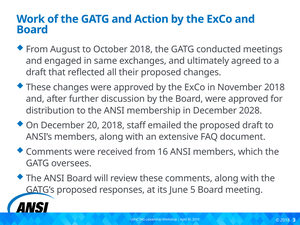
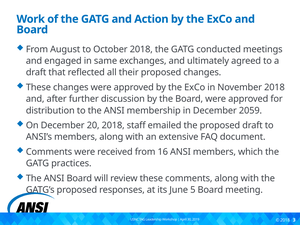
2028: 2028 -> 2059 (250, 110)
oversees: oversees -> practices (71, 163)
